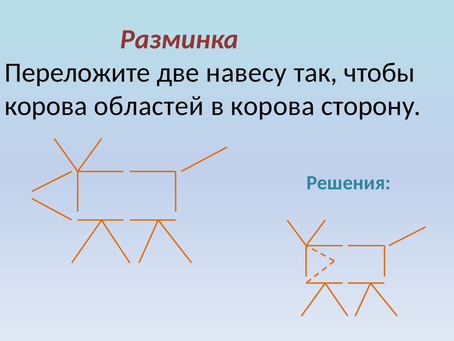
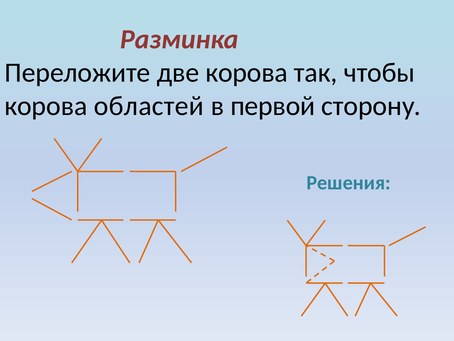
две навесу: навесу -> корова (247, 72)
в корова: корова -> первой (273, 106)
